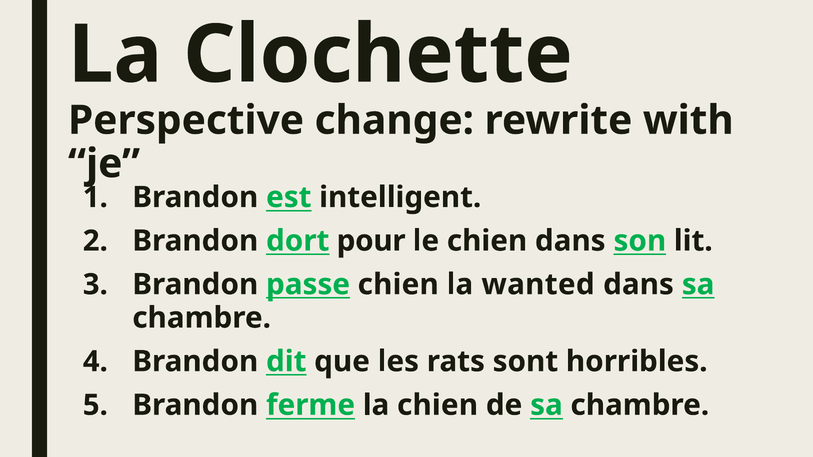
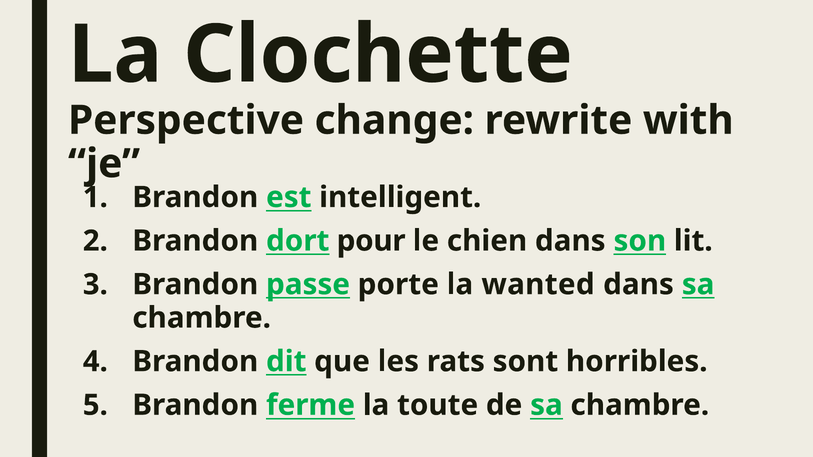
passe chien: chien -> porte (398, 285)
la chien: chien -> toute (438, 405)
